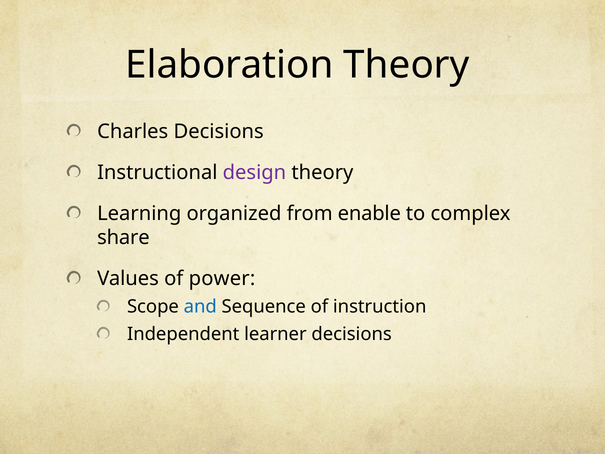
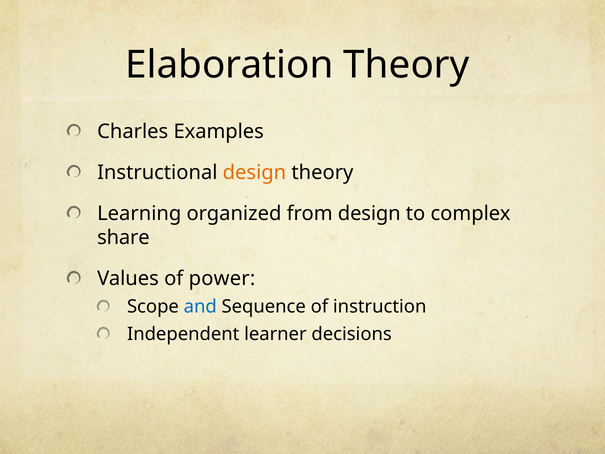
Charles Decisions: Decisions -> Examples (219, 131)
design colour: purple -> orange (254, 172)
from enable: enable -> design (369, 213)
